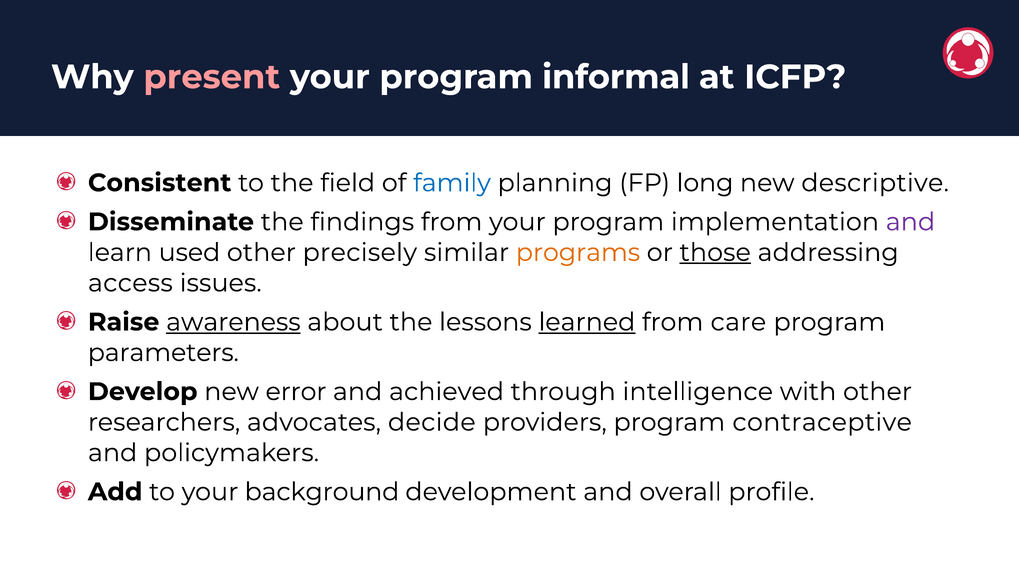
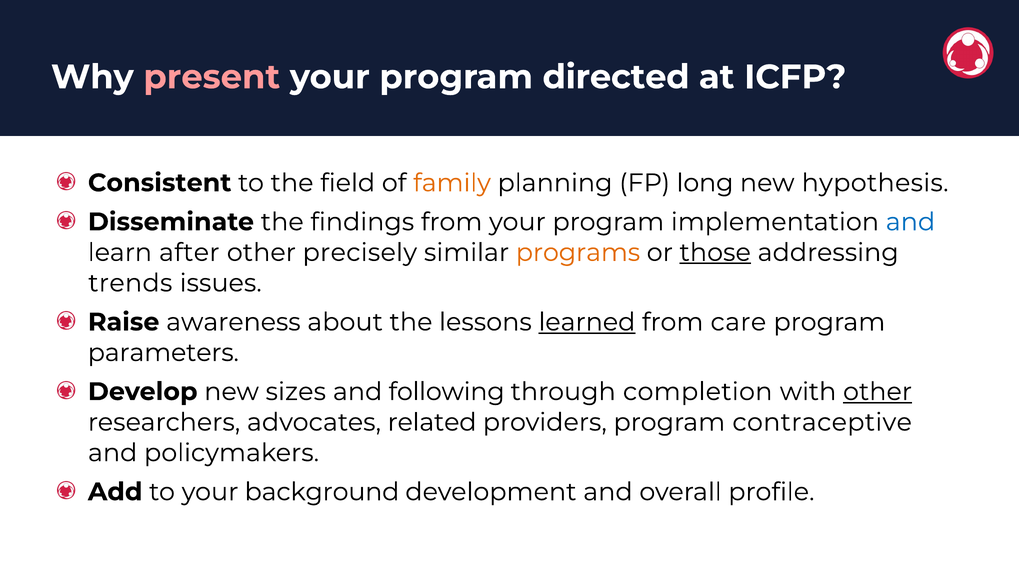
informal: informal -> directed (616, 77)
family colour: blue -> orange (452, 183)
descriptive: descriptive -> hypothesis (875, 183)
and colour: purple -> blue (910, 222)
used: used -> after (189, 253)
access: access -> trends (130, 283)
awareness underline: present -> none (233, 322)
error: error -> sizes (296, 392)
achieved: achieved -> following (447, 392)
intelligence: intelligence -> completion (698, 392)
other underline: none -> present (878, 392)
decide: decide -> related (432, 422)
